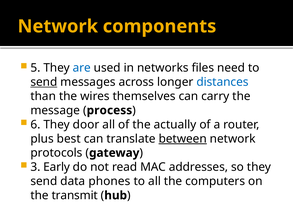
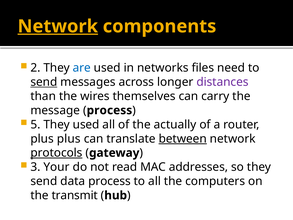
Network underline: none -> present (58, 26)
5: 5 -> 2 (35, 68)
distances colour: blue -> purple (222, 82)
6: 6 -> 5 (35, 124)
They door: door -> used (86, 124)
plus best: best -> plus (69, 139)
protocols underline: none -> present (56, 153)
Early: Early -> Your (57, 167)
data phones: phones -> process (109, 181)
